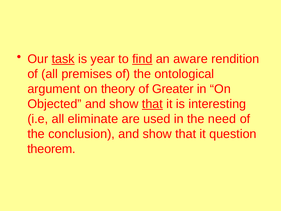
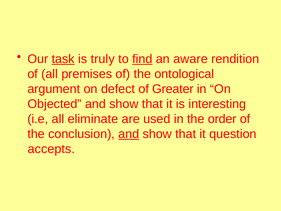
year: year -> truly (103, 59)
theory: theory -> defect (118, 89)
that underline: present -> none (152, 104)
need: need -> order (222, 119)
and underline: none -> present (129, 134)
theorem: theorem -> accepts (51, 149)
